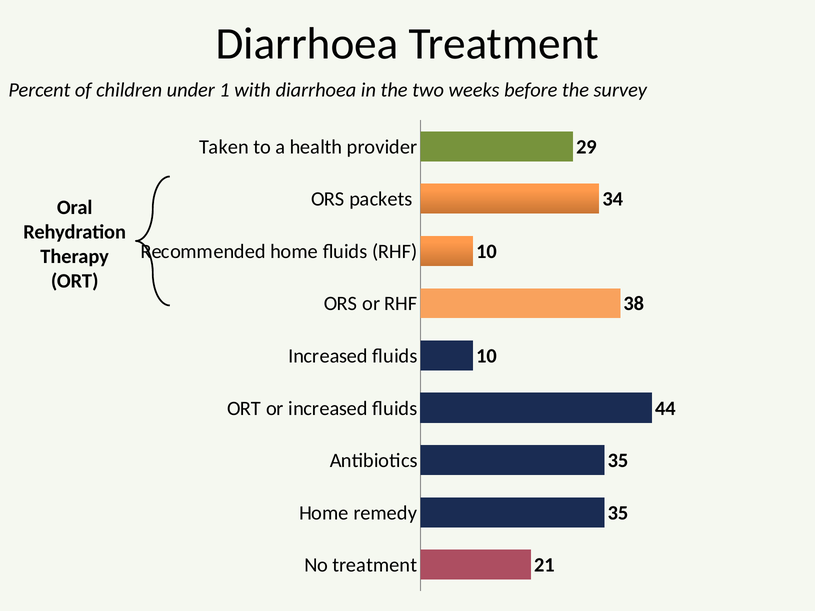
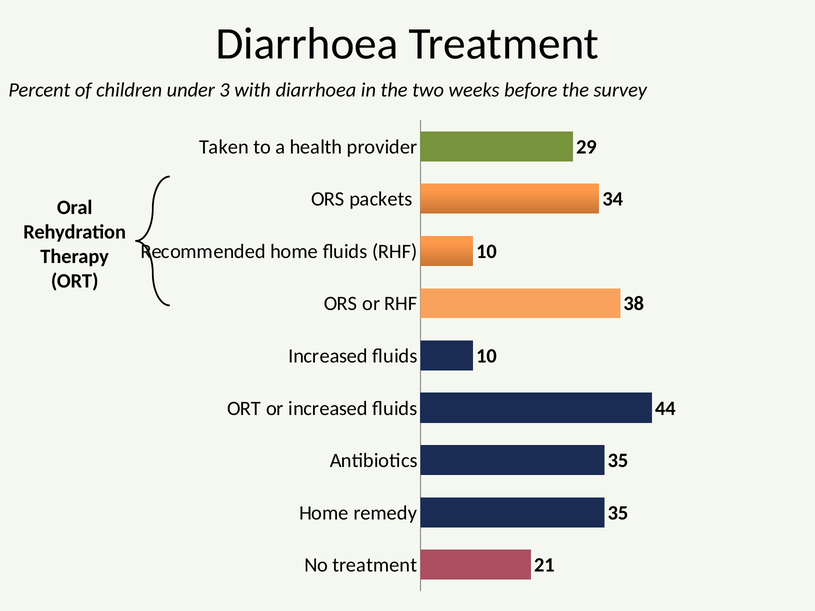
1: 1 -> 3 (225, 90)
